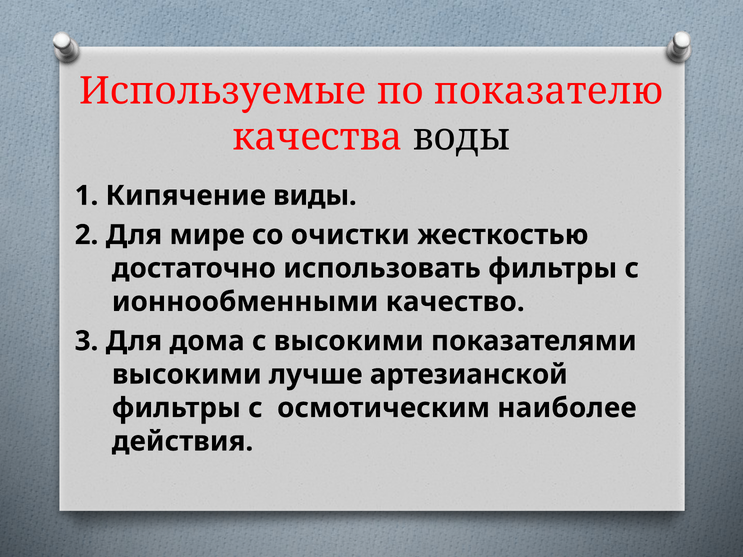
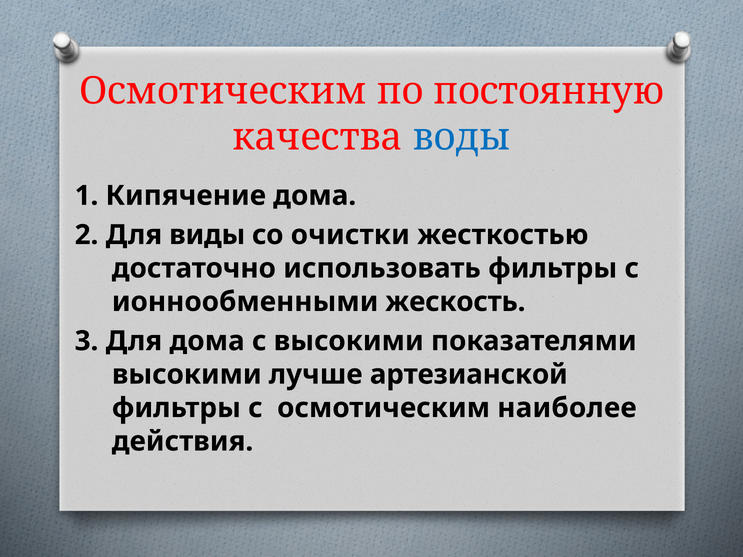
Используемые: Используемые -> Осмотическим (223, 91)
показателю: показателю -> постоянную (549, 91)
воды colour: black -> blue (462, 137)
Кипячение виды: виды -> дома (315, 196)
мире: мире -> виды (207, 235)
качество: качество -> жескость (455, 302)
